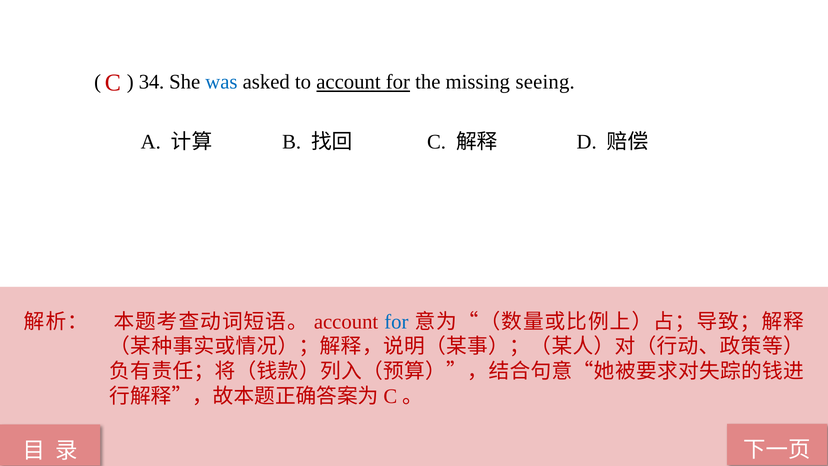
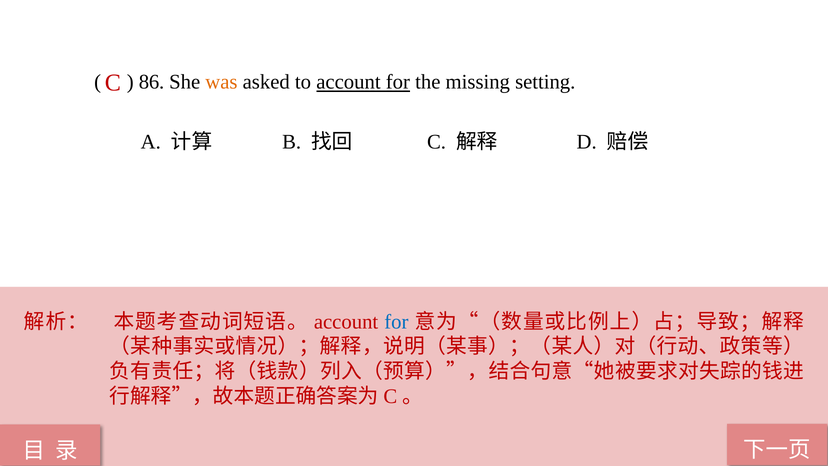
34: 34 -> 86 (152, 82)
was colour: blue -> orange (221, 82)
seeing: seeing -> setting (545, 82)
